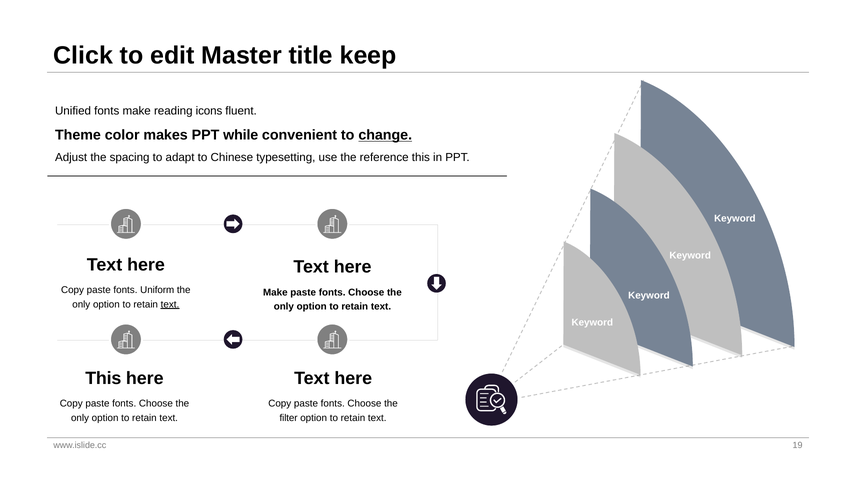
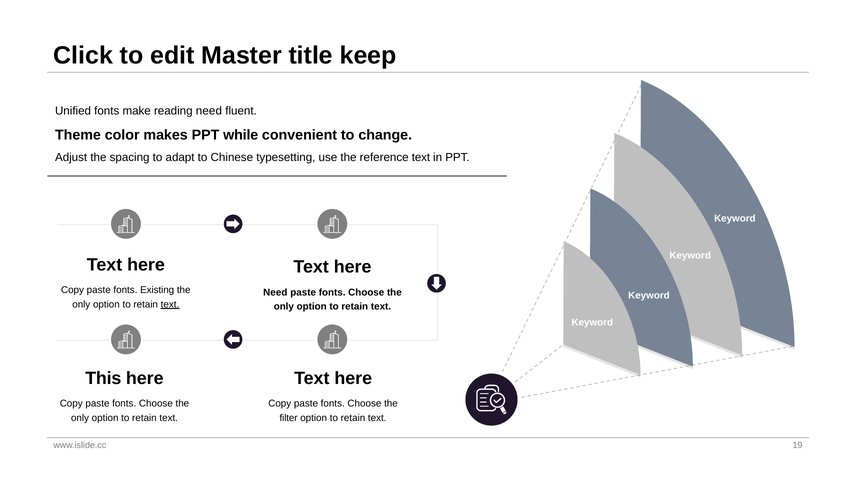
reading icons: icons -> need (209, 111)
change underline: present -> none (385, 135)
reference this: this -> text (421, 158)
Uniform: Uniform -> Existing (157, 290)
Make: Make -> Need (275, 293)
